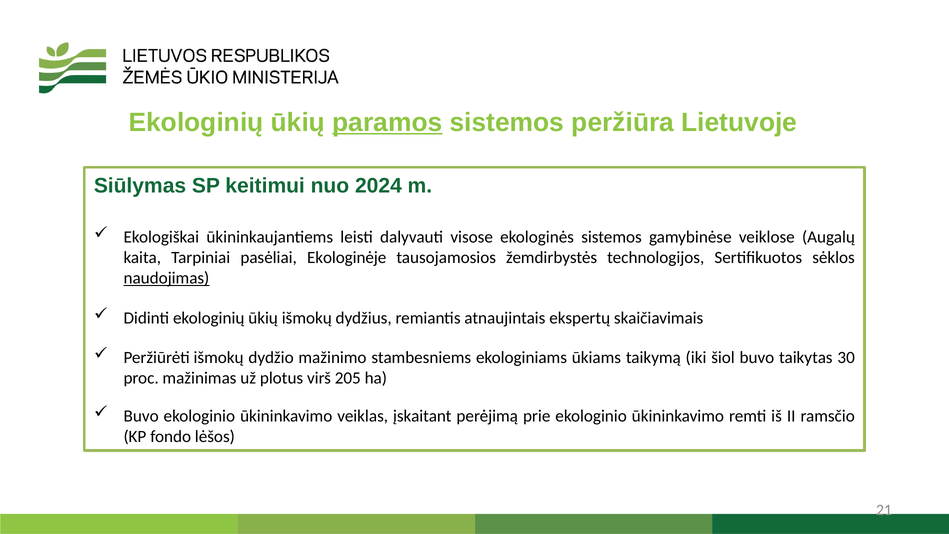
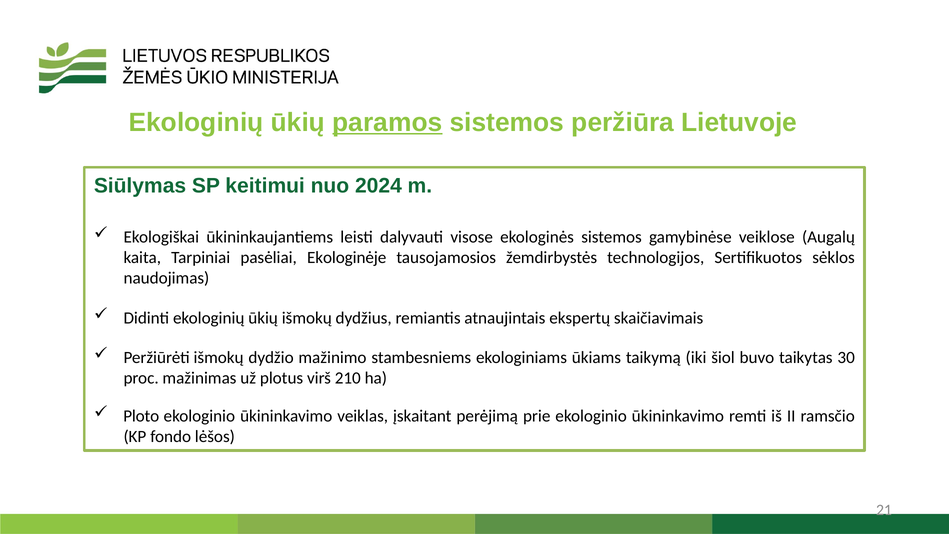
naudojimas underline: present -> none (166, 278)
205: 205 -> 210 (348, 378)
Buvo: Buvo -> Ploto (141, 416)
